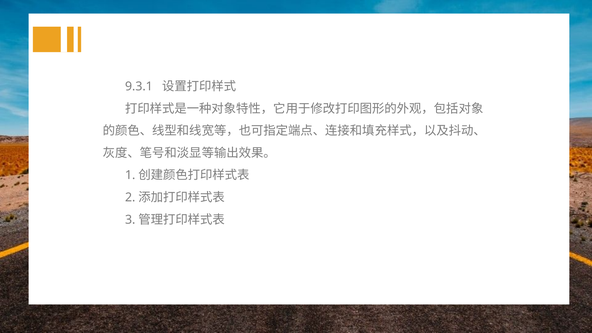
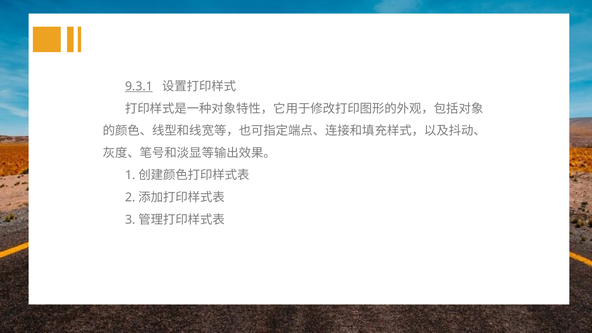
9.3.1 underline: none -> present (139, 86)
